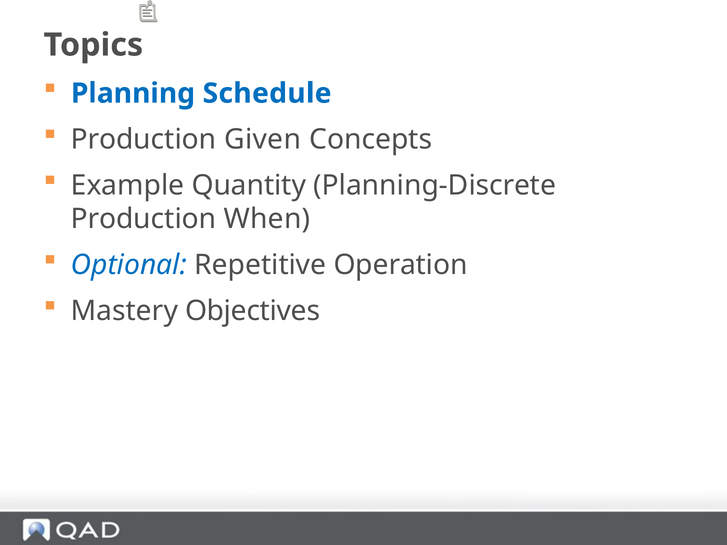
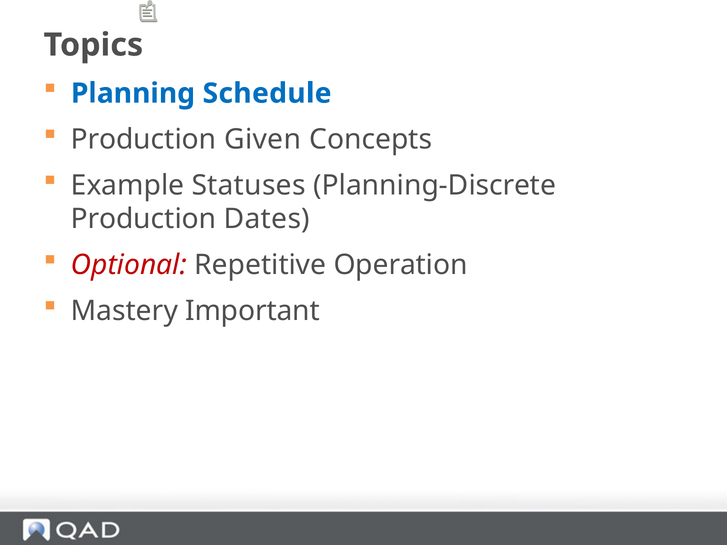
Quantity: Quantity -> Statuses (249, 185)
When: When -> Dates (267, 219)
Optional colour: blue -> red (129, 265)
Objectives: Objectives -> Important (253, 311)
